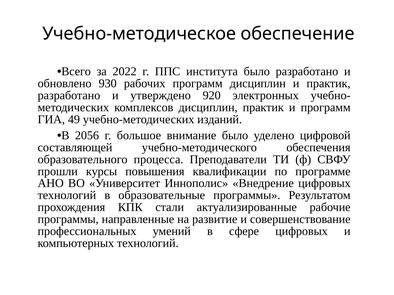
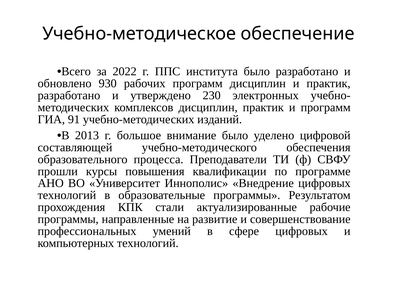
920: 920 -> 230 (212, 96)
49: 49 -> 91 (74, 120)
2056: 2056 -> 2013 (87, 136)
